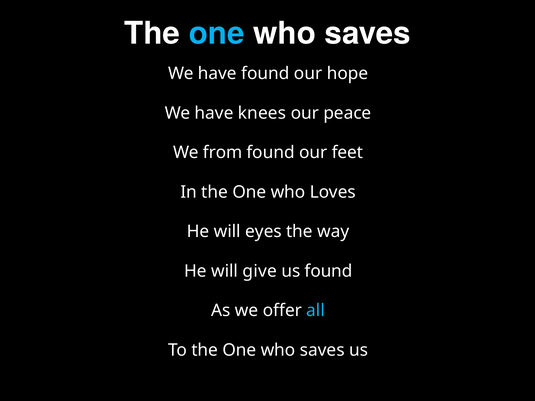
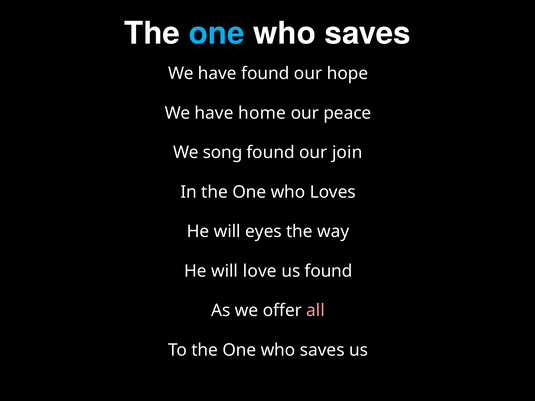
knees: knees -> home (262, 113)
from: from -> song (223, 153)
feet: feet -> join (347, 153)
give: give -> love (260, 271)
all colour: light blue -> pink (316, 311)
